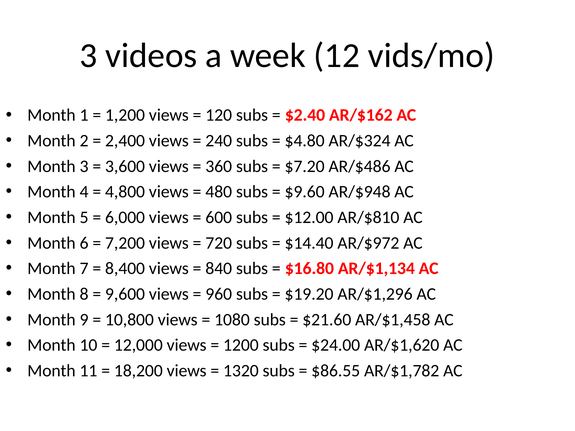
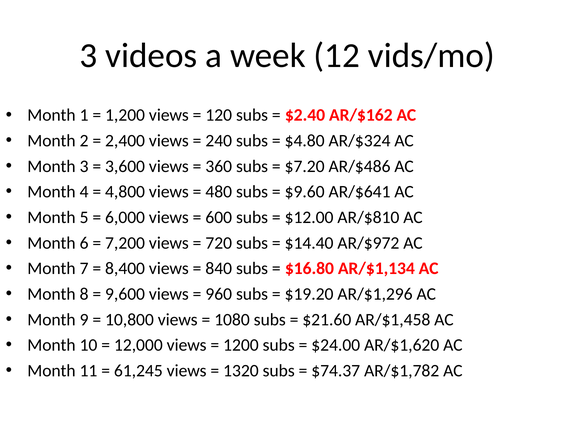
AR/$948: AR/$948 -> AR/$641 (360, 192)
18,200: 18,200 -> 61,245 (138, 371)
$86.55: $86.55 -> $74.37 (336, 371)
